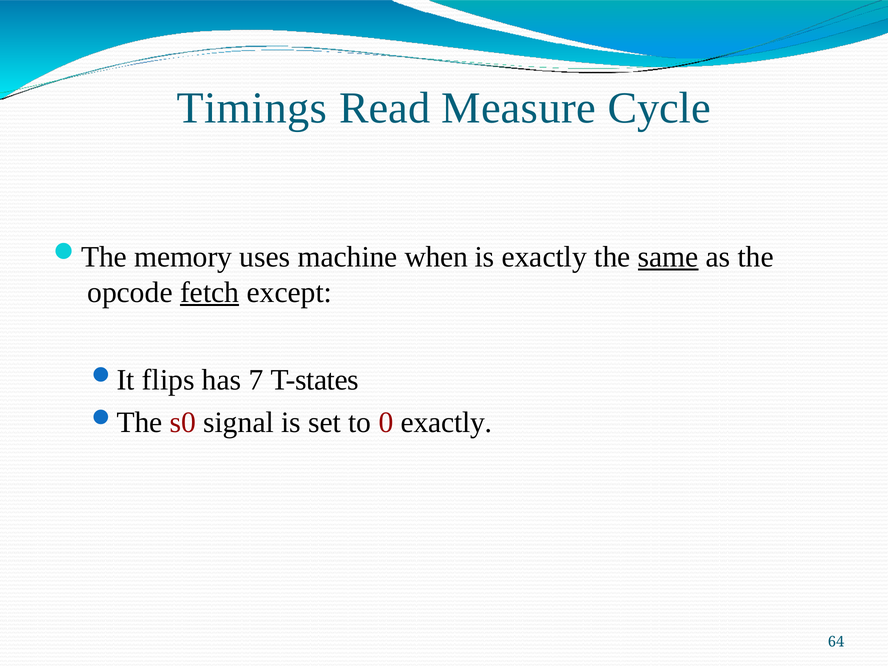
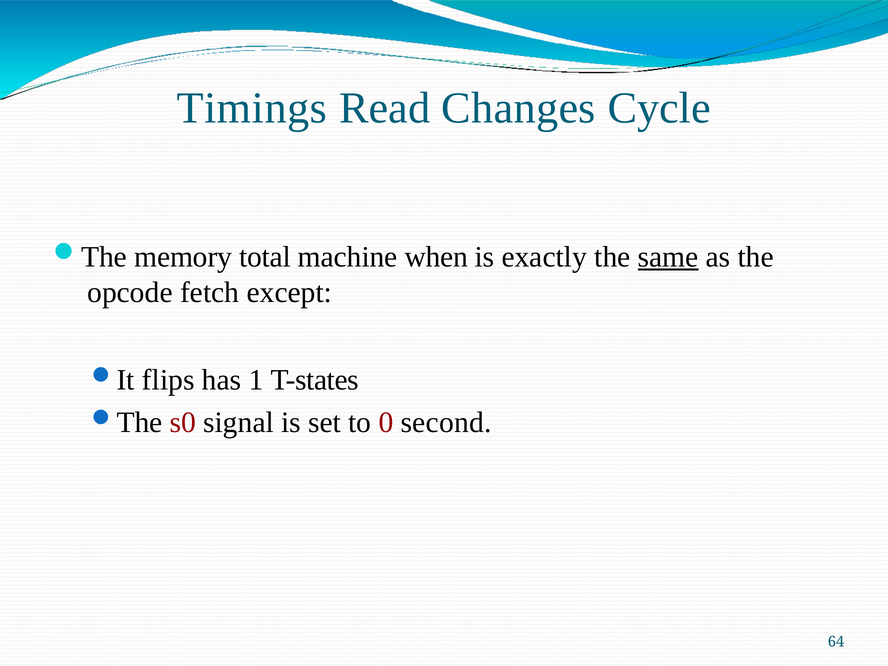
Measure: Measure -> Changes (518, 108)
uses: uses -> total (265, 257)
fetch underline: present -> none (210, 292)
7: 7 -> 1 (256, 380)
0 exactly: exactly -> second (446, 422)
